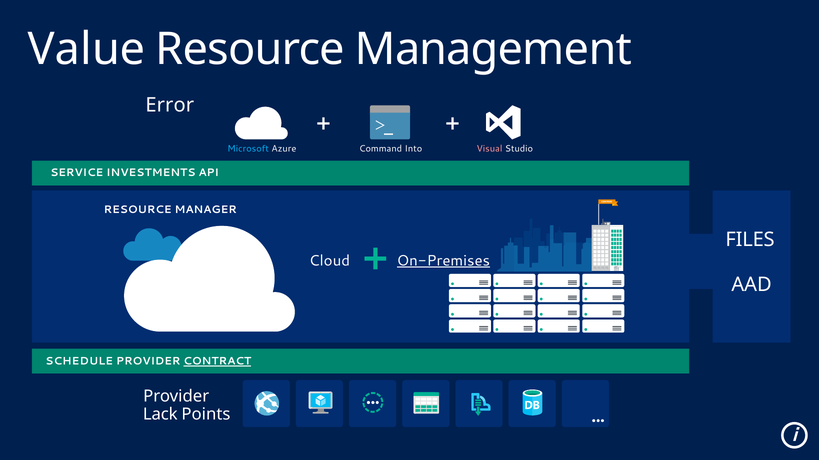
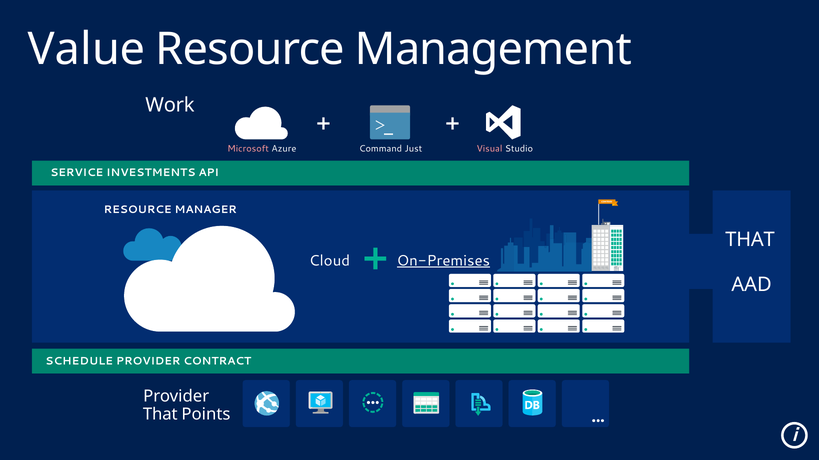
Error: Error -> Work (170, 105)
Microsoft colour: light blue -> pink (248, 149)
Into: Into -> Just (413, 149)
FILES: FILES -> THAT (750, 240)
CONTRACT underline: present -> none (217, 362)
Lack: Lack -> That (160, 415)
